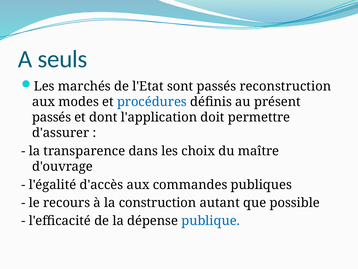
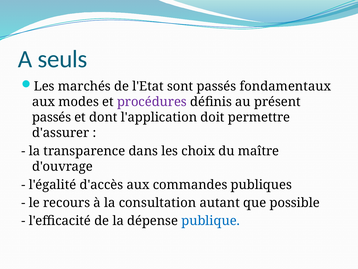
reconstruction: reconstruction -> fondamentaux (285, 86)
procédures colour: blue -> purple (152, 102)
construction: construction -> consultation (157, 202)
